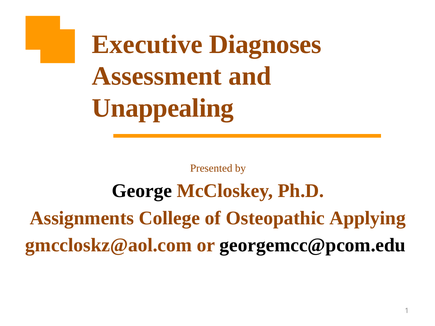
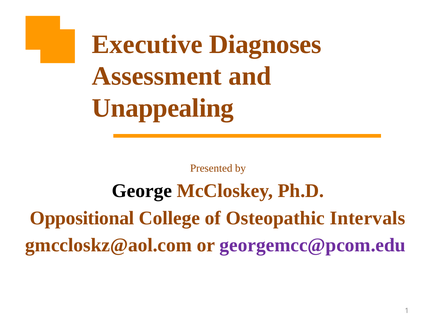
Assignments: Assignments -> Oppositional (82, 218)
Applying: Applying -> Intervals (367, 218)
georgemcc@pcom.edu colour: black -> purple (313, 245)
